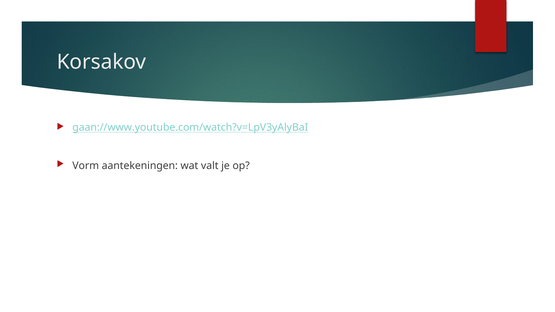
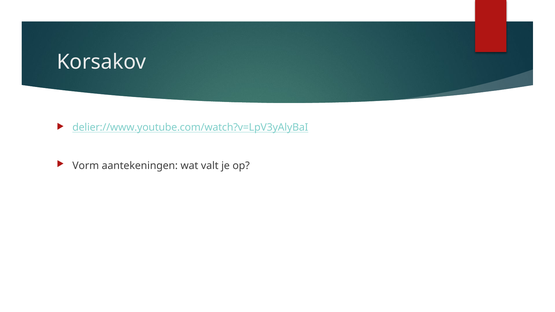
gaan://www.youtube.com/watch?v=LpV3yAlyBaI: gaan://www.youtube.com/watch?v=LpV3yAlyBaI -> delier://www.youtube.com/watch?v=LpV3yAlyBaI (190, 128)
